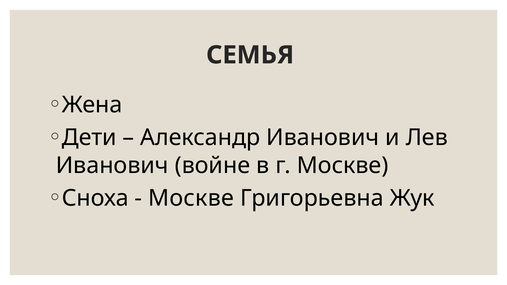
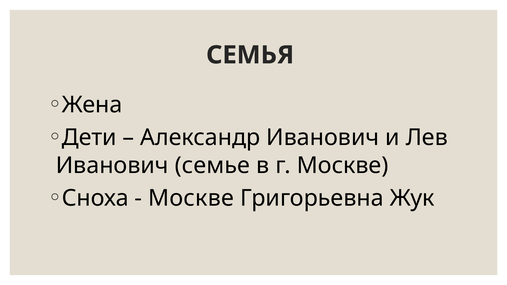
войне: войне -> семье (212, 166)
